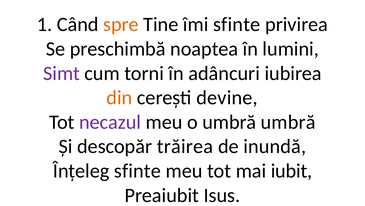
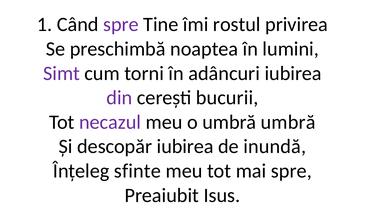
spre colour: orange -> purple (121, 24)
îmi sfinte: sfinte -> rostul (237, 24)
din colour: orange -> purple (119, 97)
devine: devine -> bucurii (227, 97)
descopăr trăirea: trăirea -> iubirea (185, 146)
mai iubit: iubit -> spre (291, 170)
